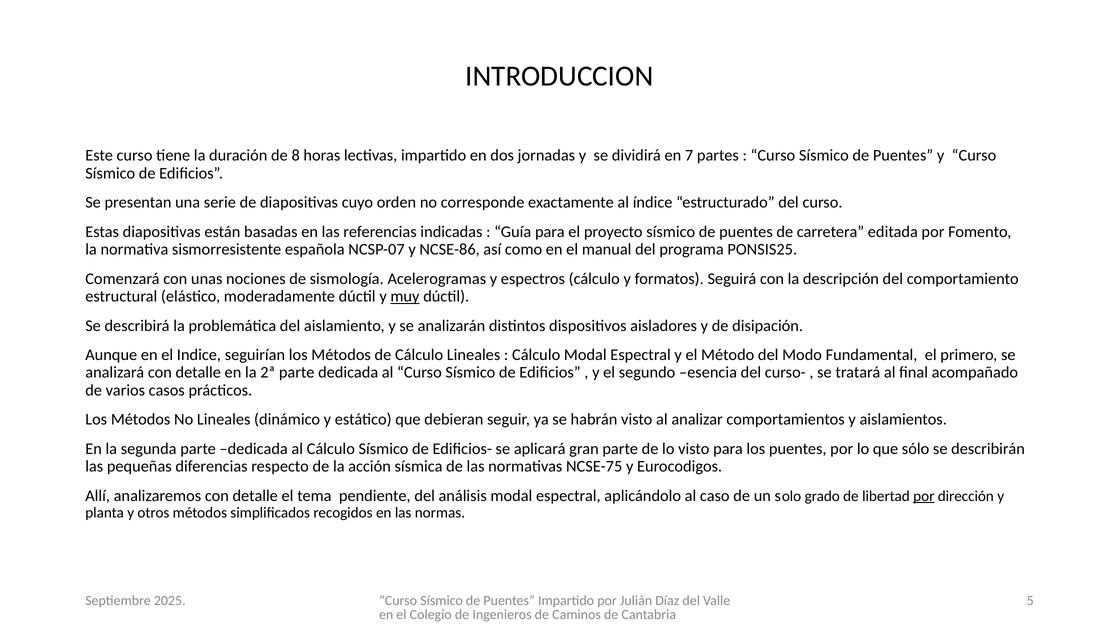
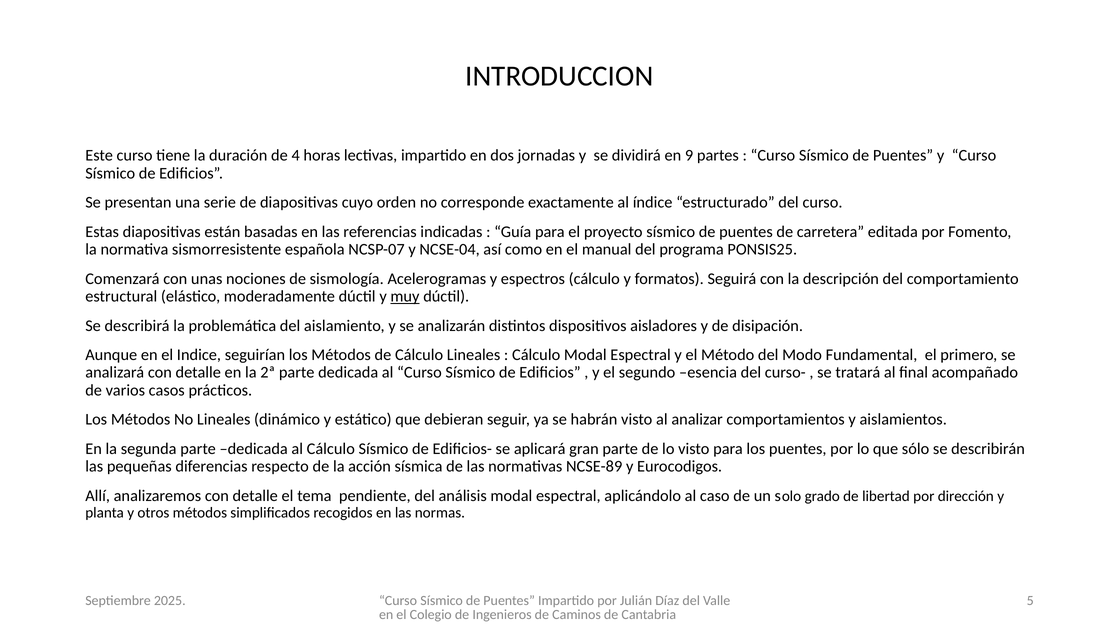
8: 8 -> 4 (296, 156)
7: 7 -> 9 (689, 156)
NCSE-86: NCSE-86 -> NCSE-04 (450, 250)
NCSE-75: NCSE-75 -> NCSE-89 (594, 467)
por underline: present -> none (924, 496)
